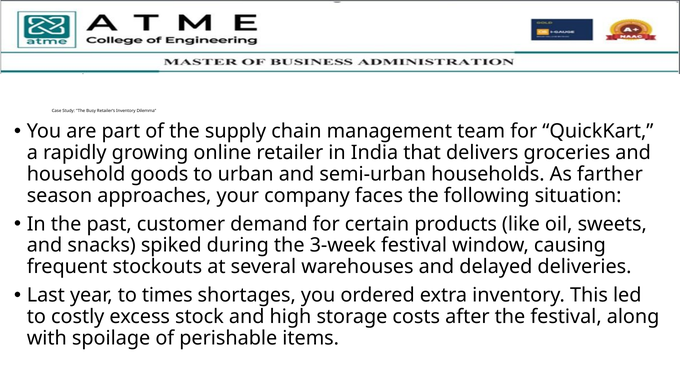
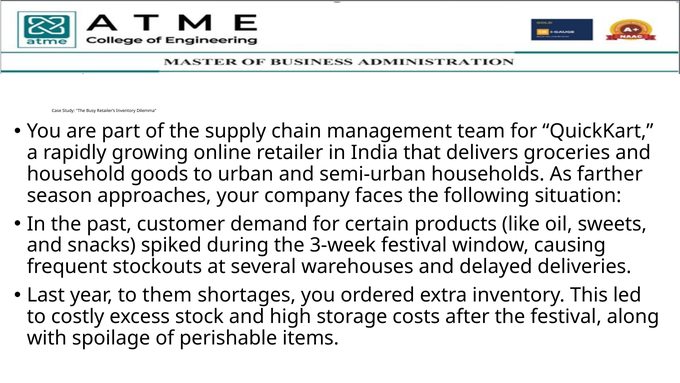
times: times -> them (167, 295)
